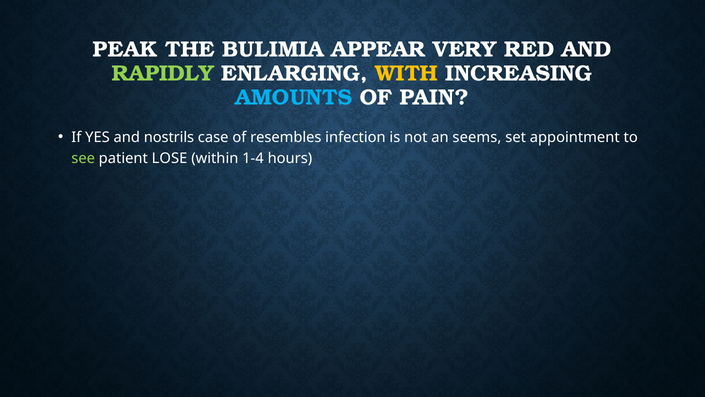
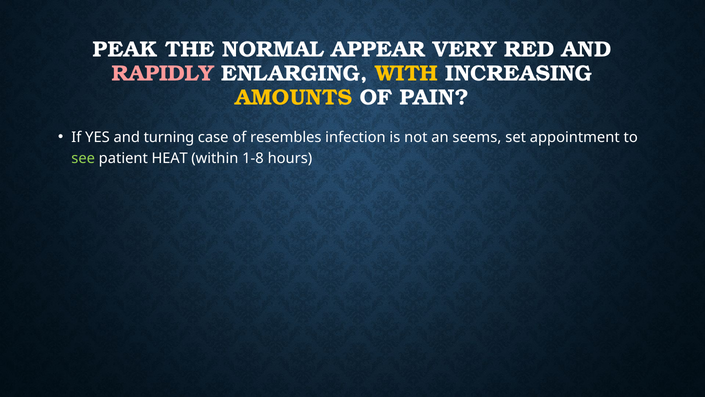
BULIMIA: BULIMIA -> NORMAL (273, 50)
RAPIDLY colour: light green -> pink (163, 73)
AMOUNTS colour: light blue -> yellow (294, 97)
nostrils: nostrils -> turning (169, 137)
LOSE: LOSE -> HEAT (170, 158)
1-4: 1-4 -> 1-8 (253, 158)
